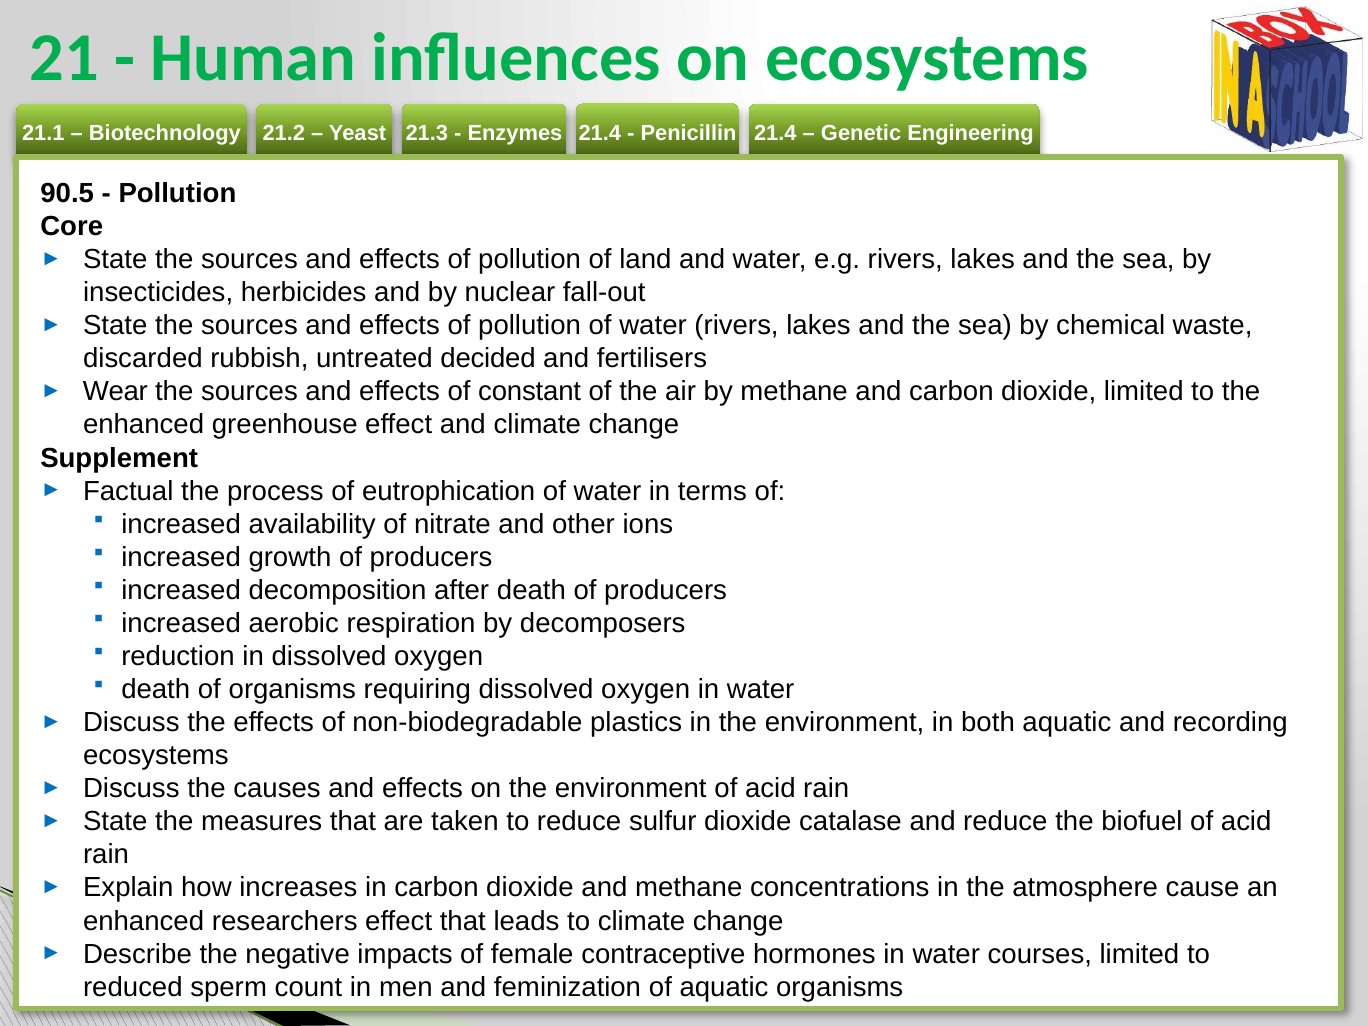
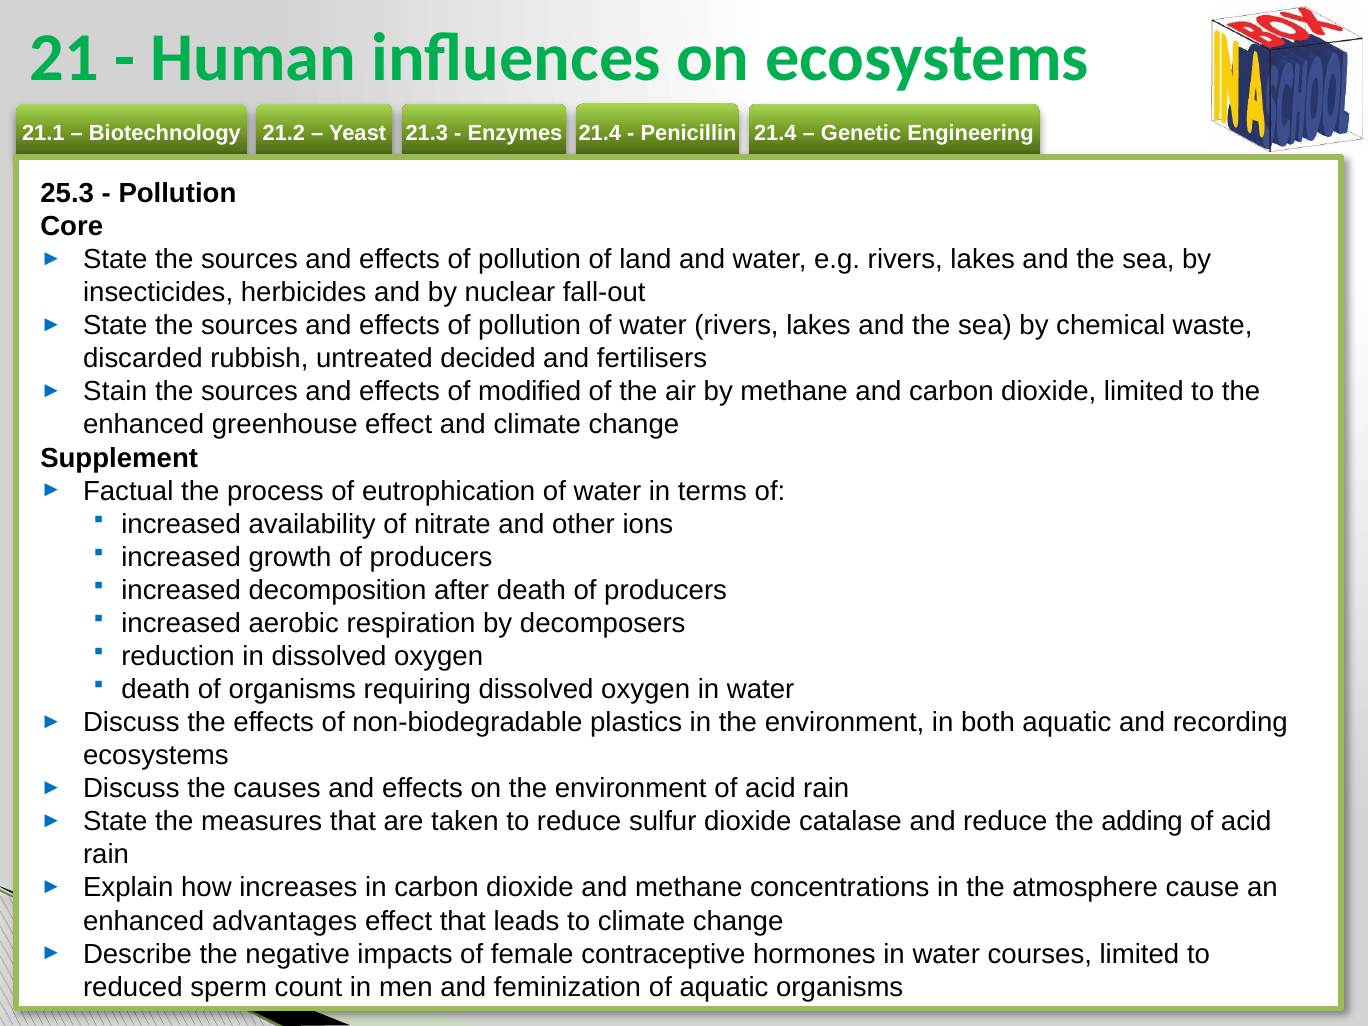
90.5: 90.5 -> 25.3 (67, 193)
Wear: Wear -> Stain (115, 392)
constant: constant -> modified (530, 392)
biofuel: biofuel -> adding (1142, 822)
researchers: researchers -> advantages (285, 921)
